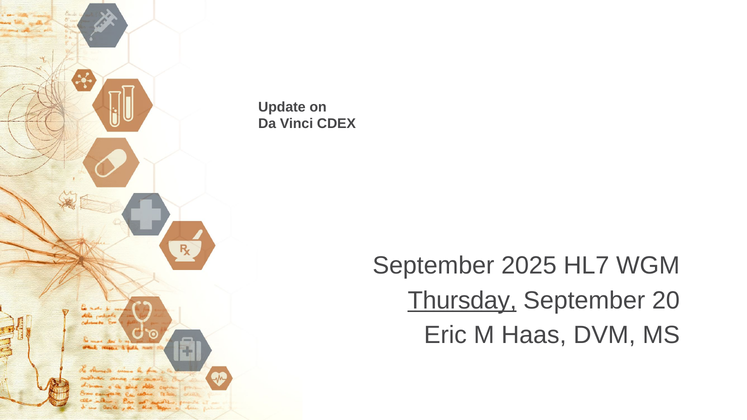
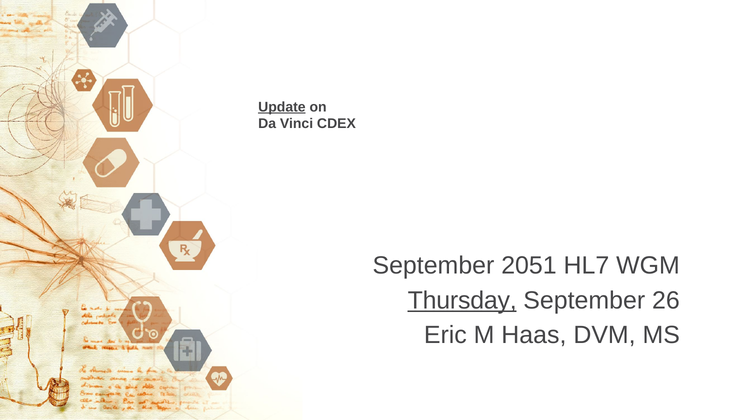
Update underline: none -> present (282, 107)
2025: 2025 -> 2051 (529, 266)
20: 20 -> 26 (666, 300)
